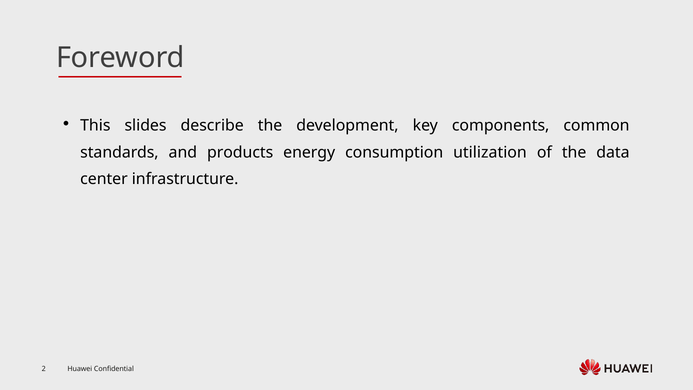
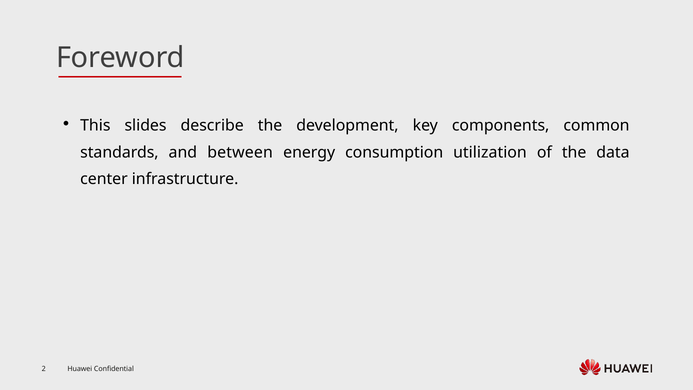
products: products -> between (240, 152)
